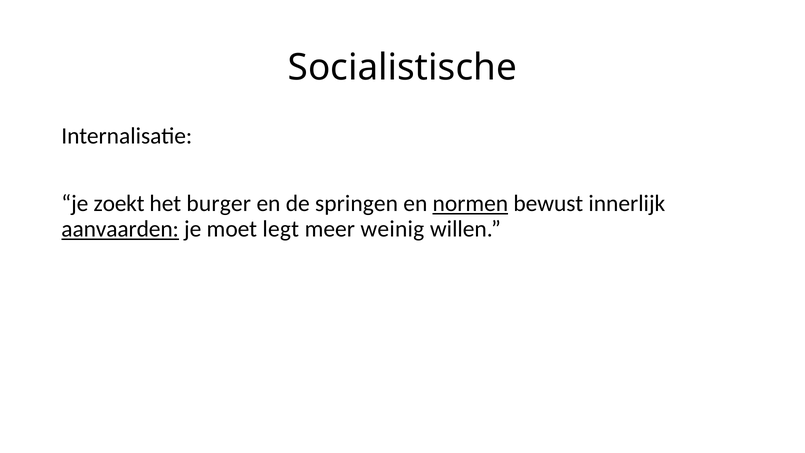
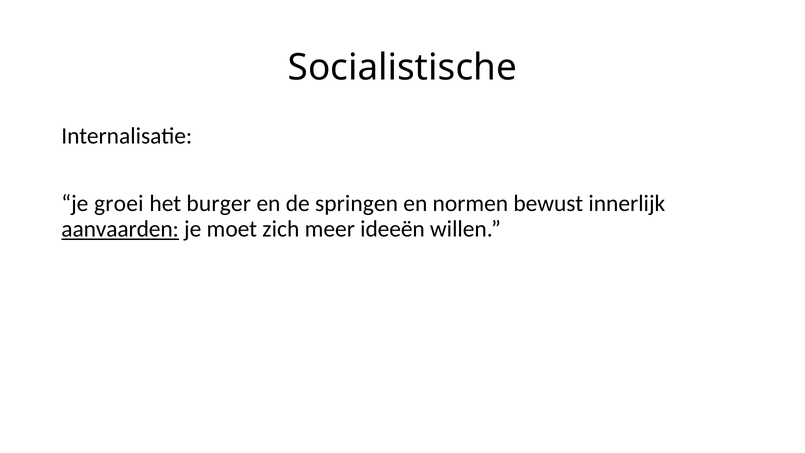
zoekt: zoekt -> groei (119, 204)
normen underline: present -> none (470, 204)
legt: legt -> zich (281, 229)
weinig: weinig -> ideeën (393, 229)
